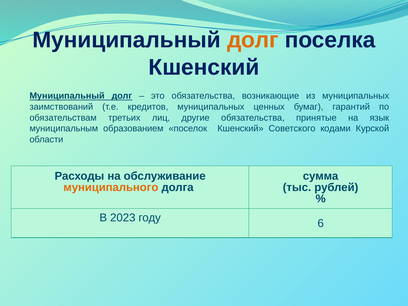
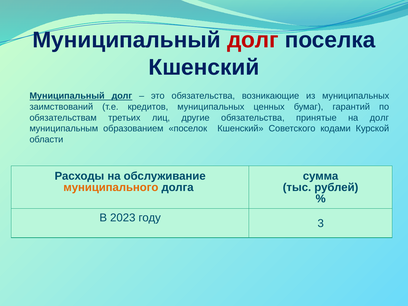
долг colour: orange -> red (253, 40)
на язык: язык -> долг (379, 118)
6: 6 -> 3 (321, 223)
